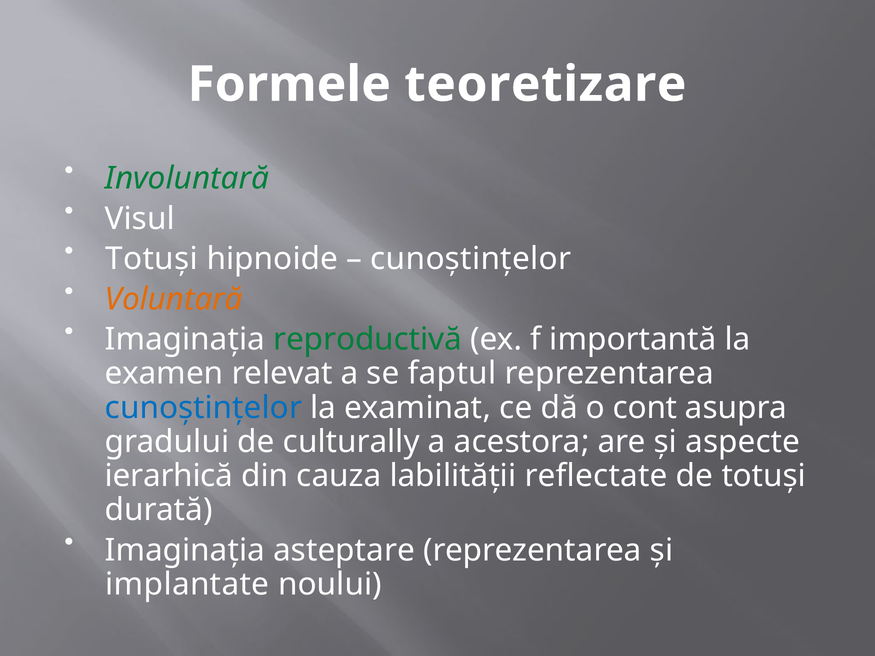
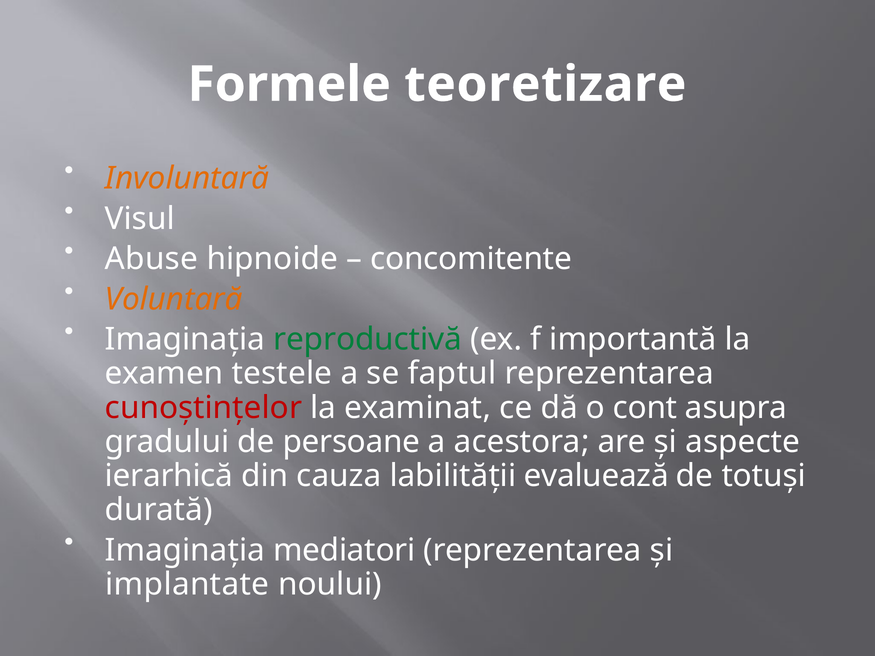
Involuntară colour: green -> orange (187, 179)
Totuşi: Totuşi -> Abuse (151, 259)
cunoştinţelor: cunoştinţelor -> concomitente (471, 259)
relevat: relevat -> testele (282, 374)
cunoştinţelor colour: blue -> red (203, 408)
culturally: culturally -> persoane (351, 442)
reflectate: reflectate -> evaluează (596, 476)
asteptare: asteptare -> mediatori (344, 550)
